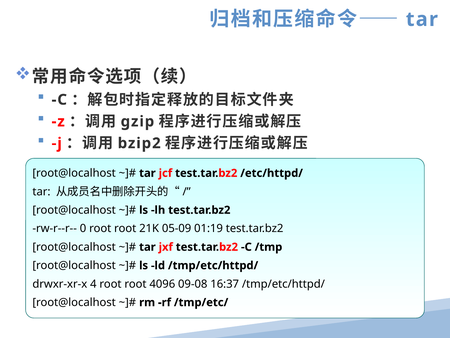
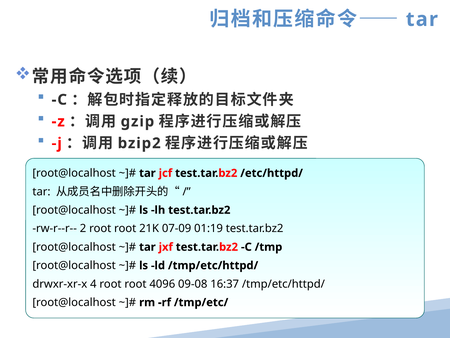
0: 0 -> 2 (83, 228)
05-09: 05-09 -> 07-09 (177, 228)
